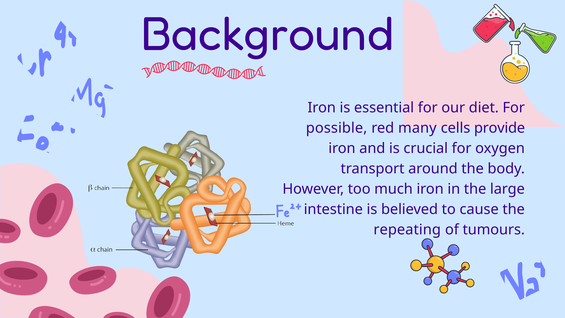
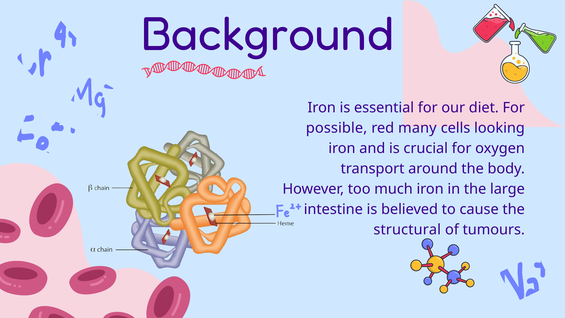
provide: provide -> looking (499, 128)
repeating: repeating -> structural (407, 230)
